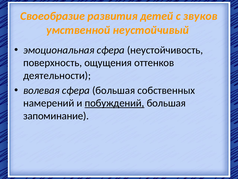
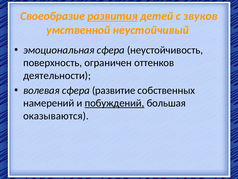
развития underline: none -> present (113, 16)
ощущения: ощущения -> ограничен (108, 63)
сфера большая: большая -> развитие (114, 90)
запоминание: запоминание -> оказываются (56, 116)
